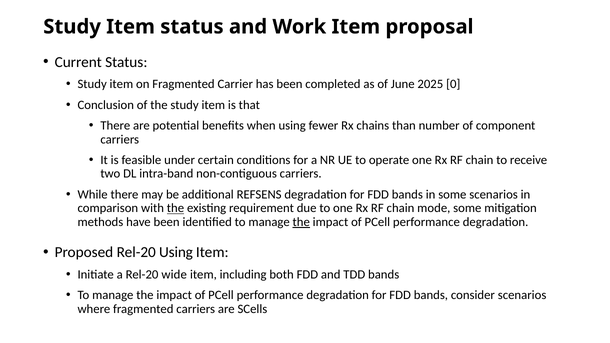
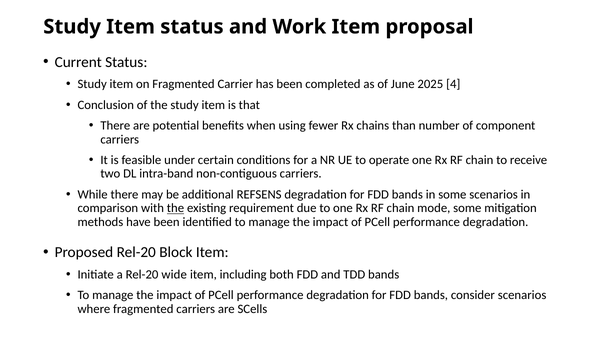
0: 0 -> 4 (453, 84)
the underline: present -> none (301, 222)
Rel-20 Using: Using -> Block (176, 252)
